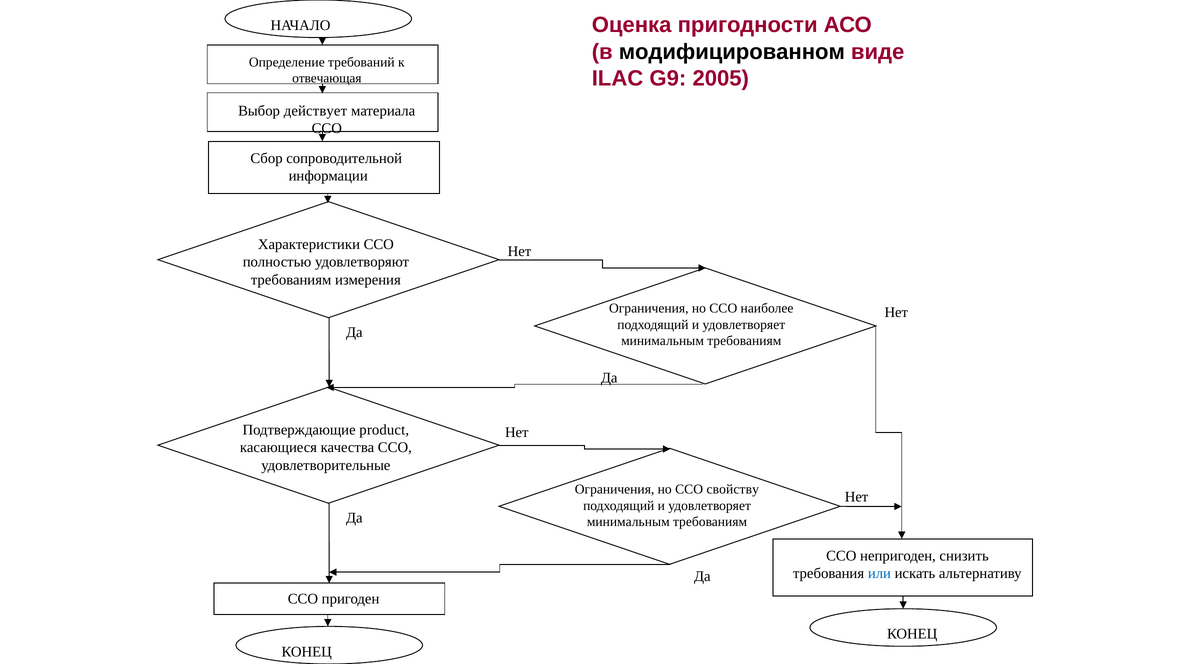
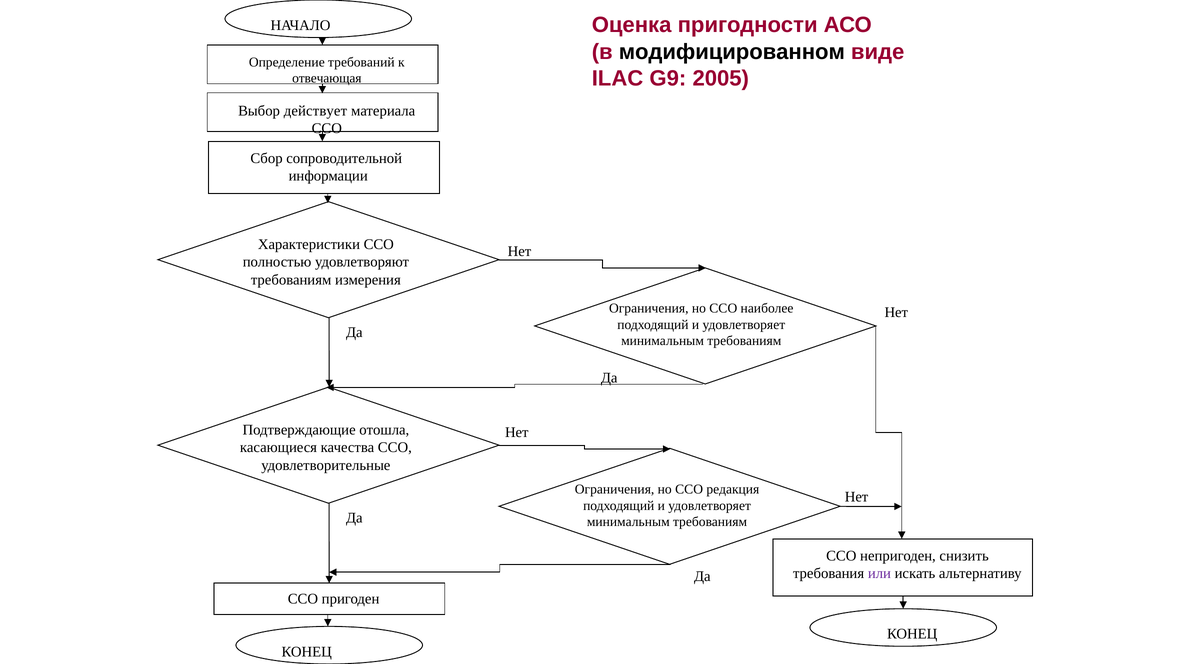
product: product -> отошла (384, 430)
свойству: свойству -> редакция (733, 489)
или colour: blue -> purple (879, 573)
